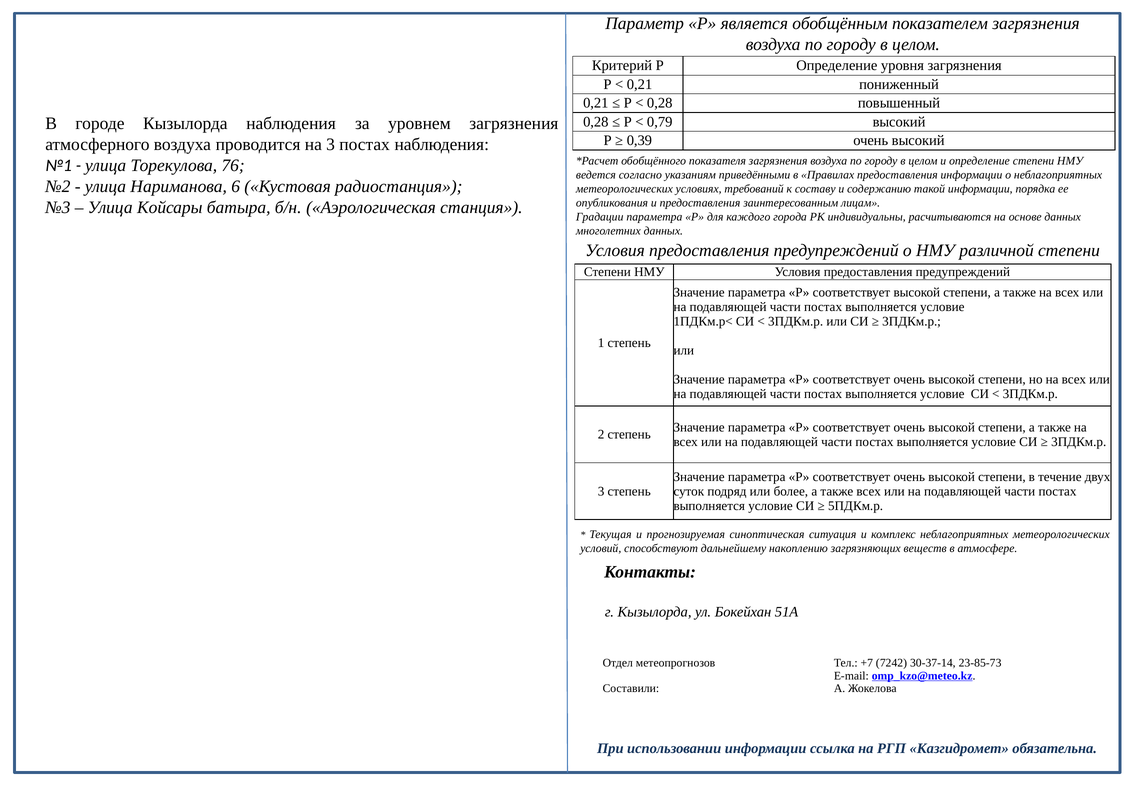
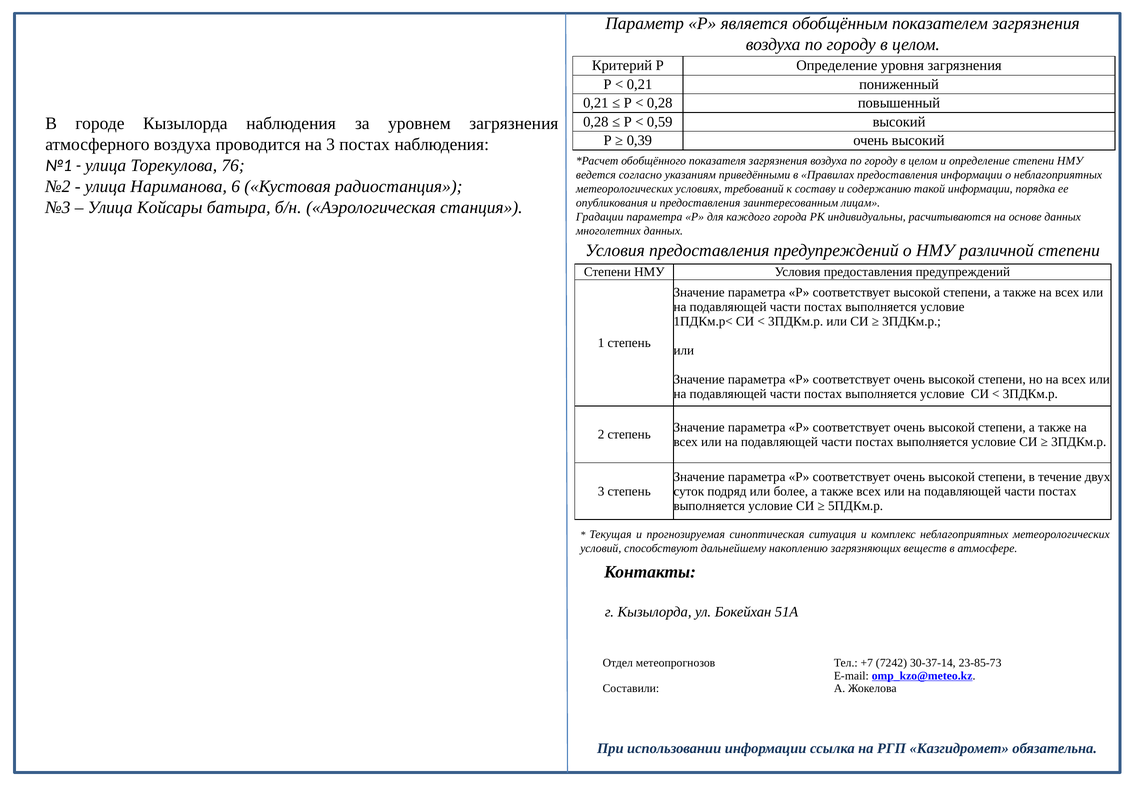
0,79: 0,79 -> 0,59 (660, 122)
